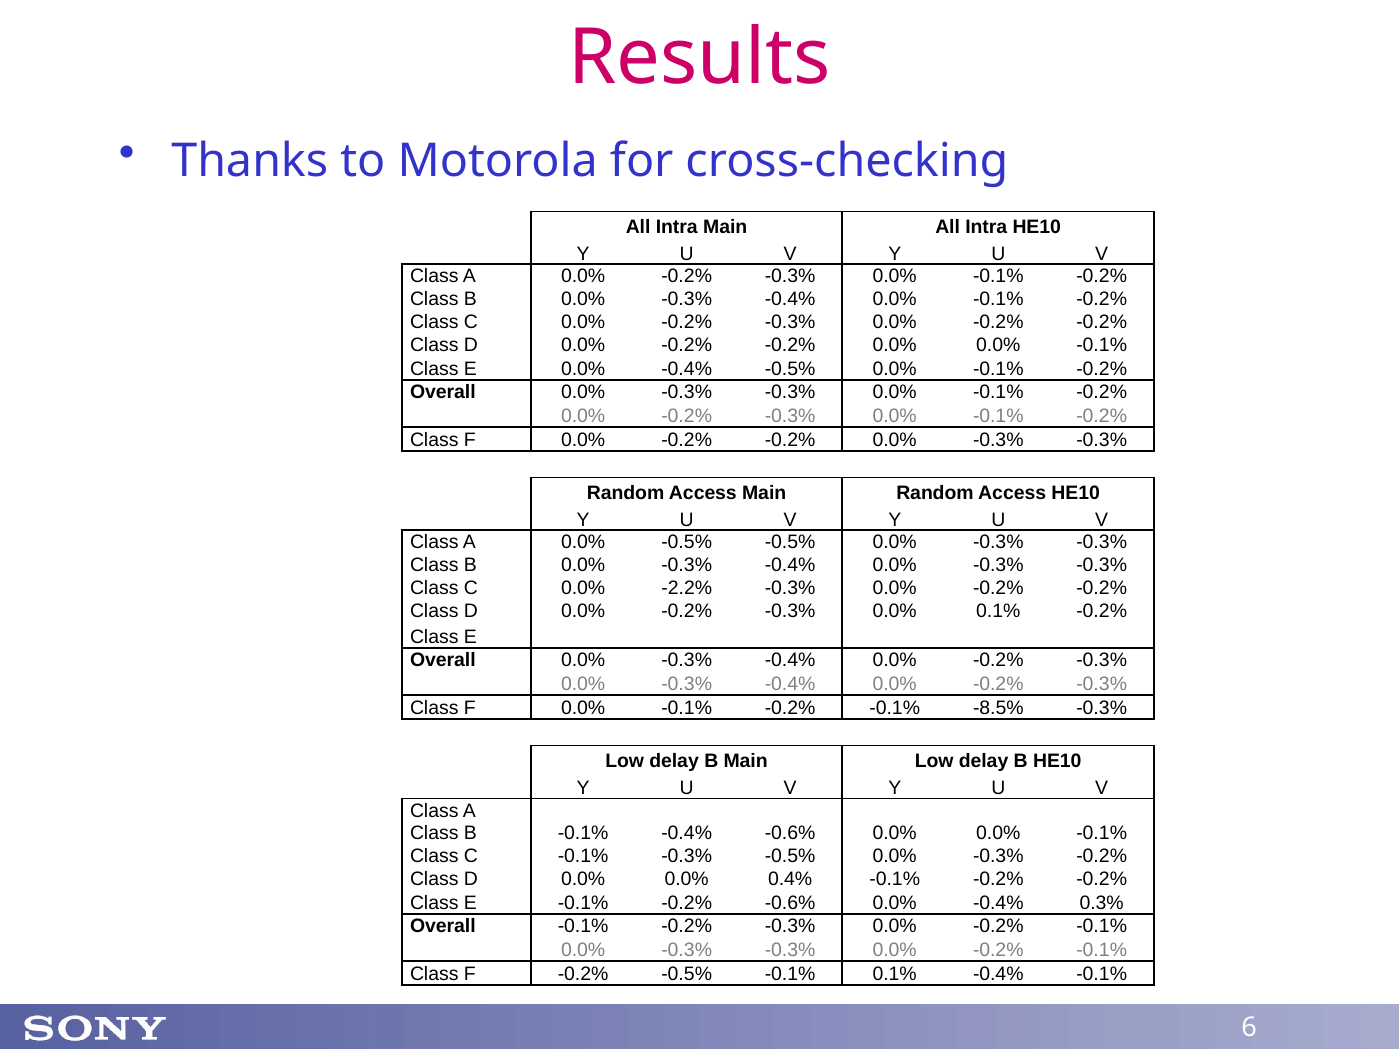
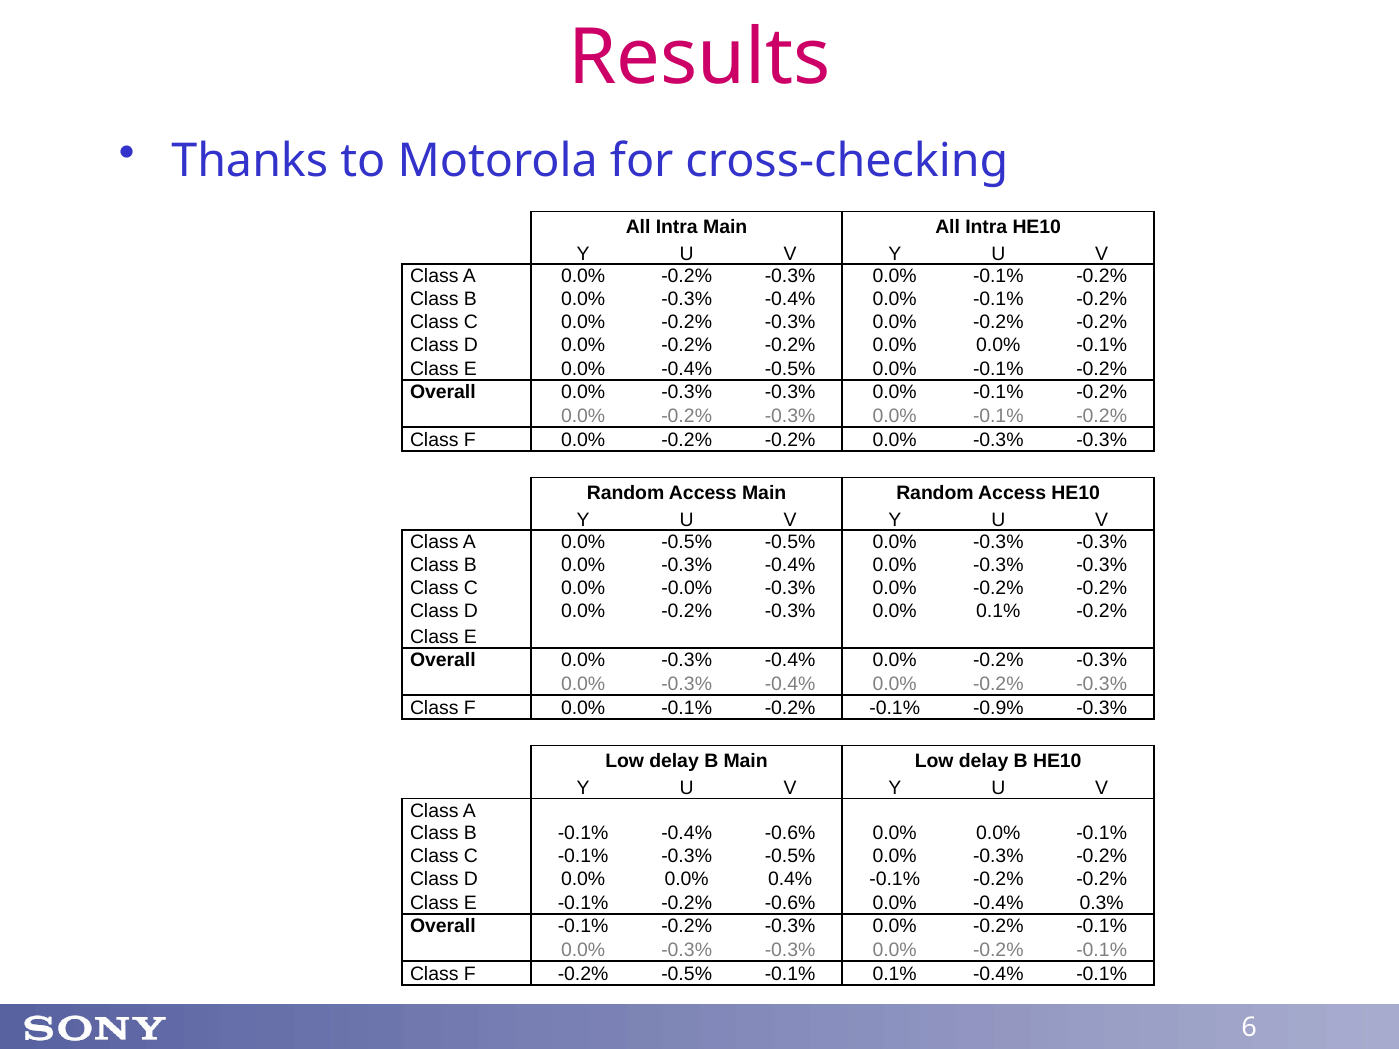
-2.2%: -2.2% -> -0.0% (687, 588)
-8.5%: -8.5% -> -0.9% (998, 709)
